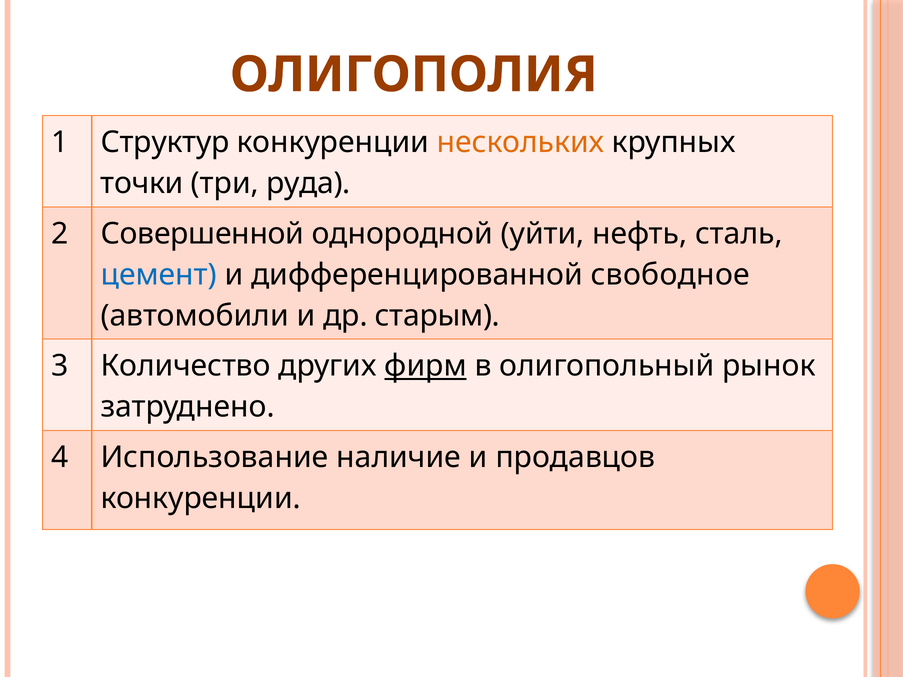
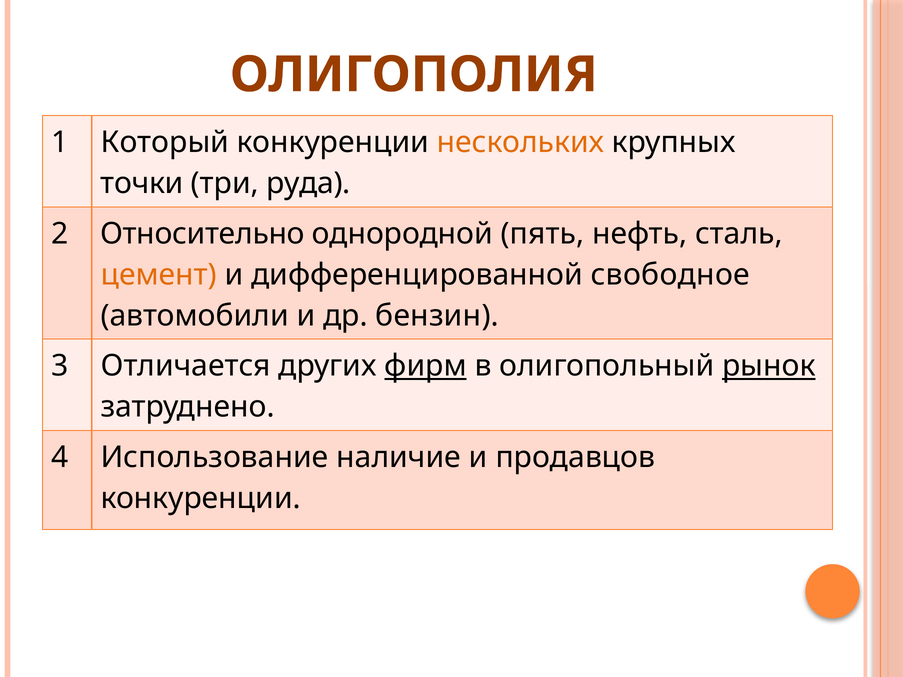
Структур: Структур -> Который (165, 142)
Совершенной: Совершенной -> Относительно (202, 234)
уйти: уйти -> пять (543, 234)
цемент colour: blue -> orange (159, 275)
старым: старым -> бензин (437, 316)
Количество: Количество -> Отличается (186, 366)
рынок underline: none -> present (769, 366)
